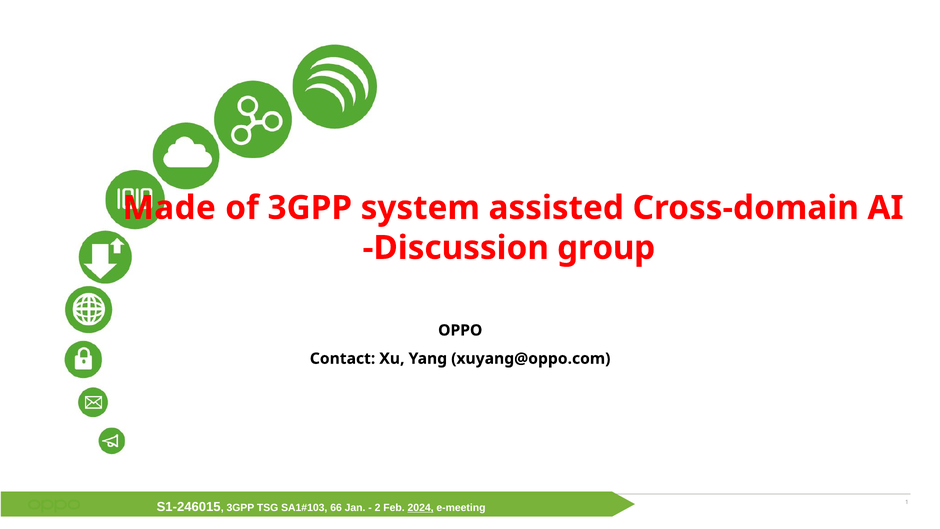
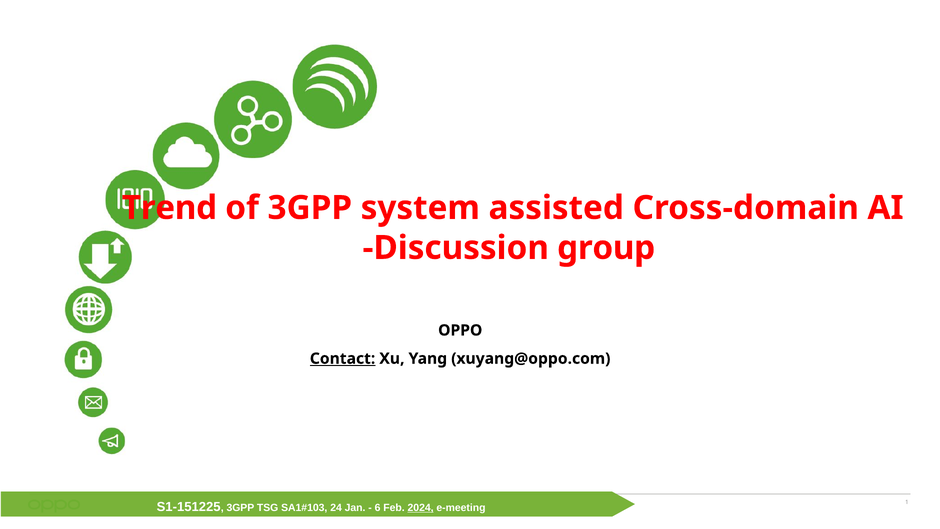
Made: Made -> Trend (169, 208)
Contact underline: none -> present (343, 358)
S1-246015: S1-246015 -> S1-151225 (189, 506)
66: 66 -> 24 (336, 507)
2: 2 -> 6 (378, 507)
